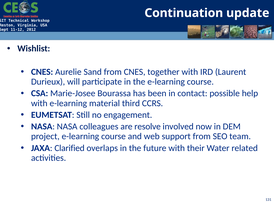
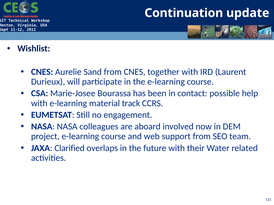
third: third -> track (131, 103)
resolve: resolve -> aboard (148, 127)
